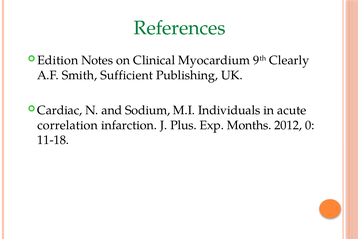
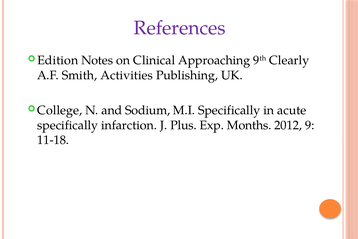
References colour: green -> purple (180, 28)
Myocardium: Myocardium -> Approaching (214, 60)
Sufficient: Sufficient -> Activities (127, 75)
Cardiac: Cardiac -> College (60, 110)
M.I Individuals: Individuals -> Specifically (229, 110)
correlation: correlation -> specifically (68, 125)
0: 0 -> 9 (310, 125)
